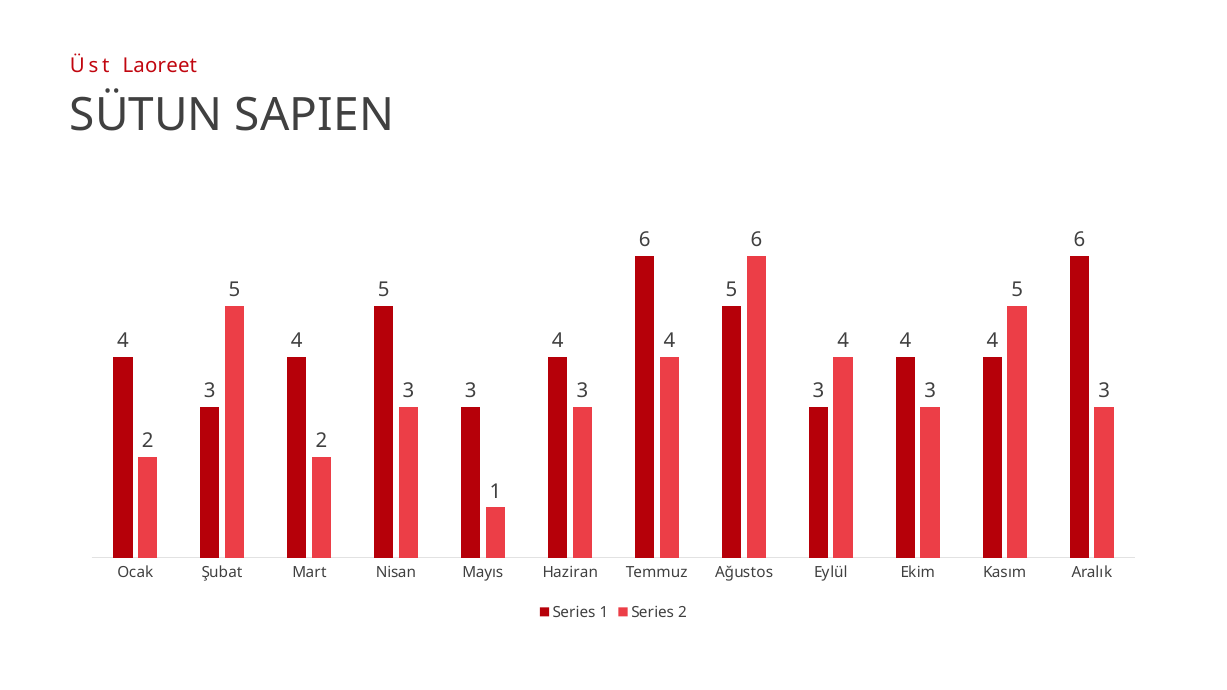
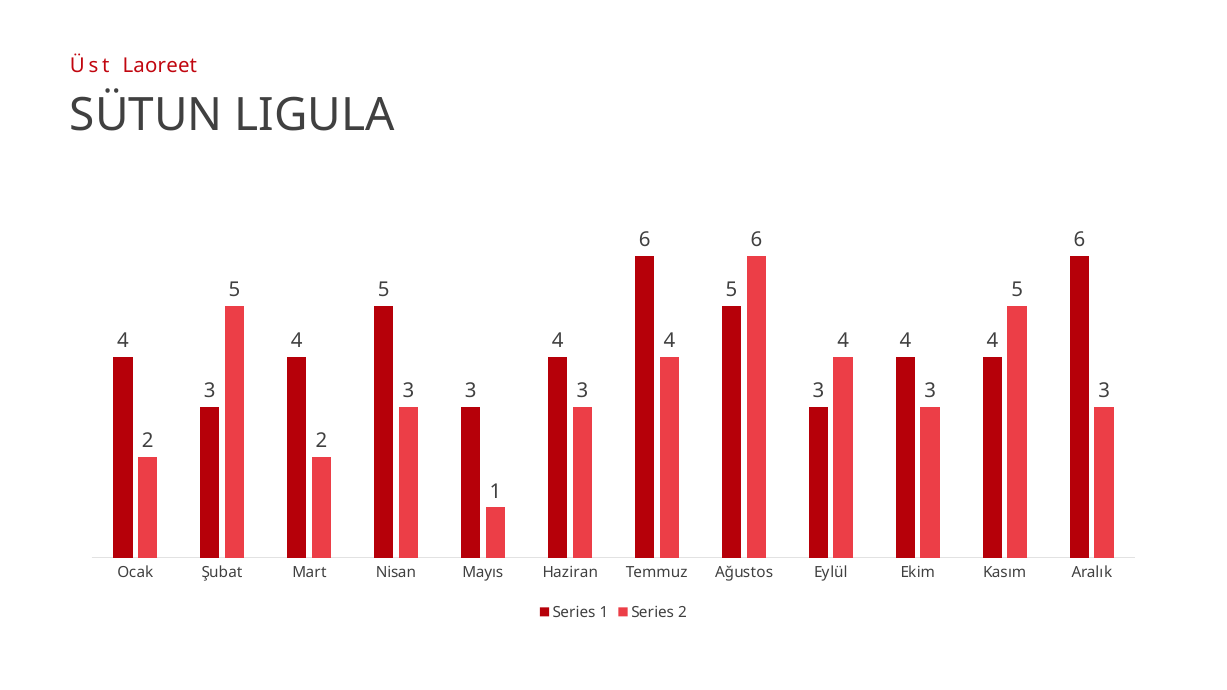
SAPIEN: SAPIEN -> LIGULA (315, 115)
